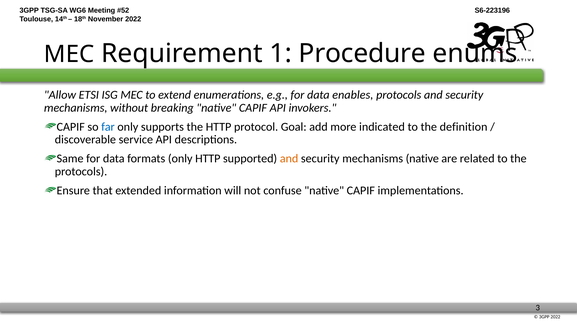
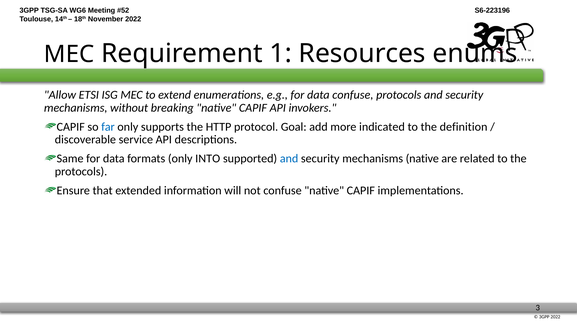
Procedure: Procedure -> Resources (362, 54)
data enables: enables -> confuse (353, 95)
only HTTP: HTTP -> INTO (208, 159)
and colour: orange -> blue (289, 159)
